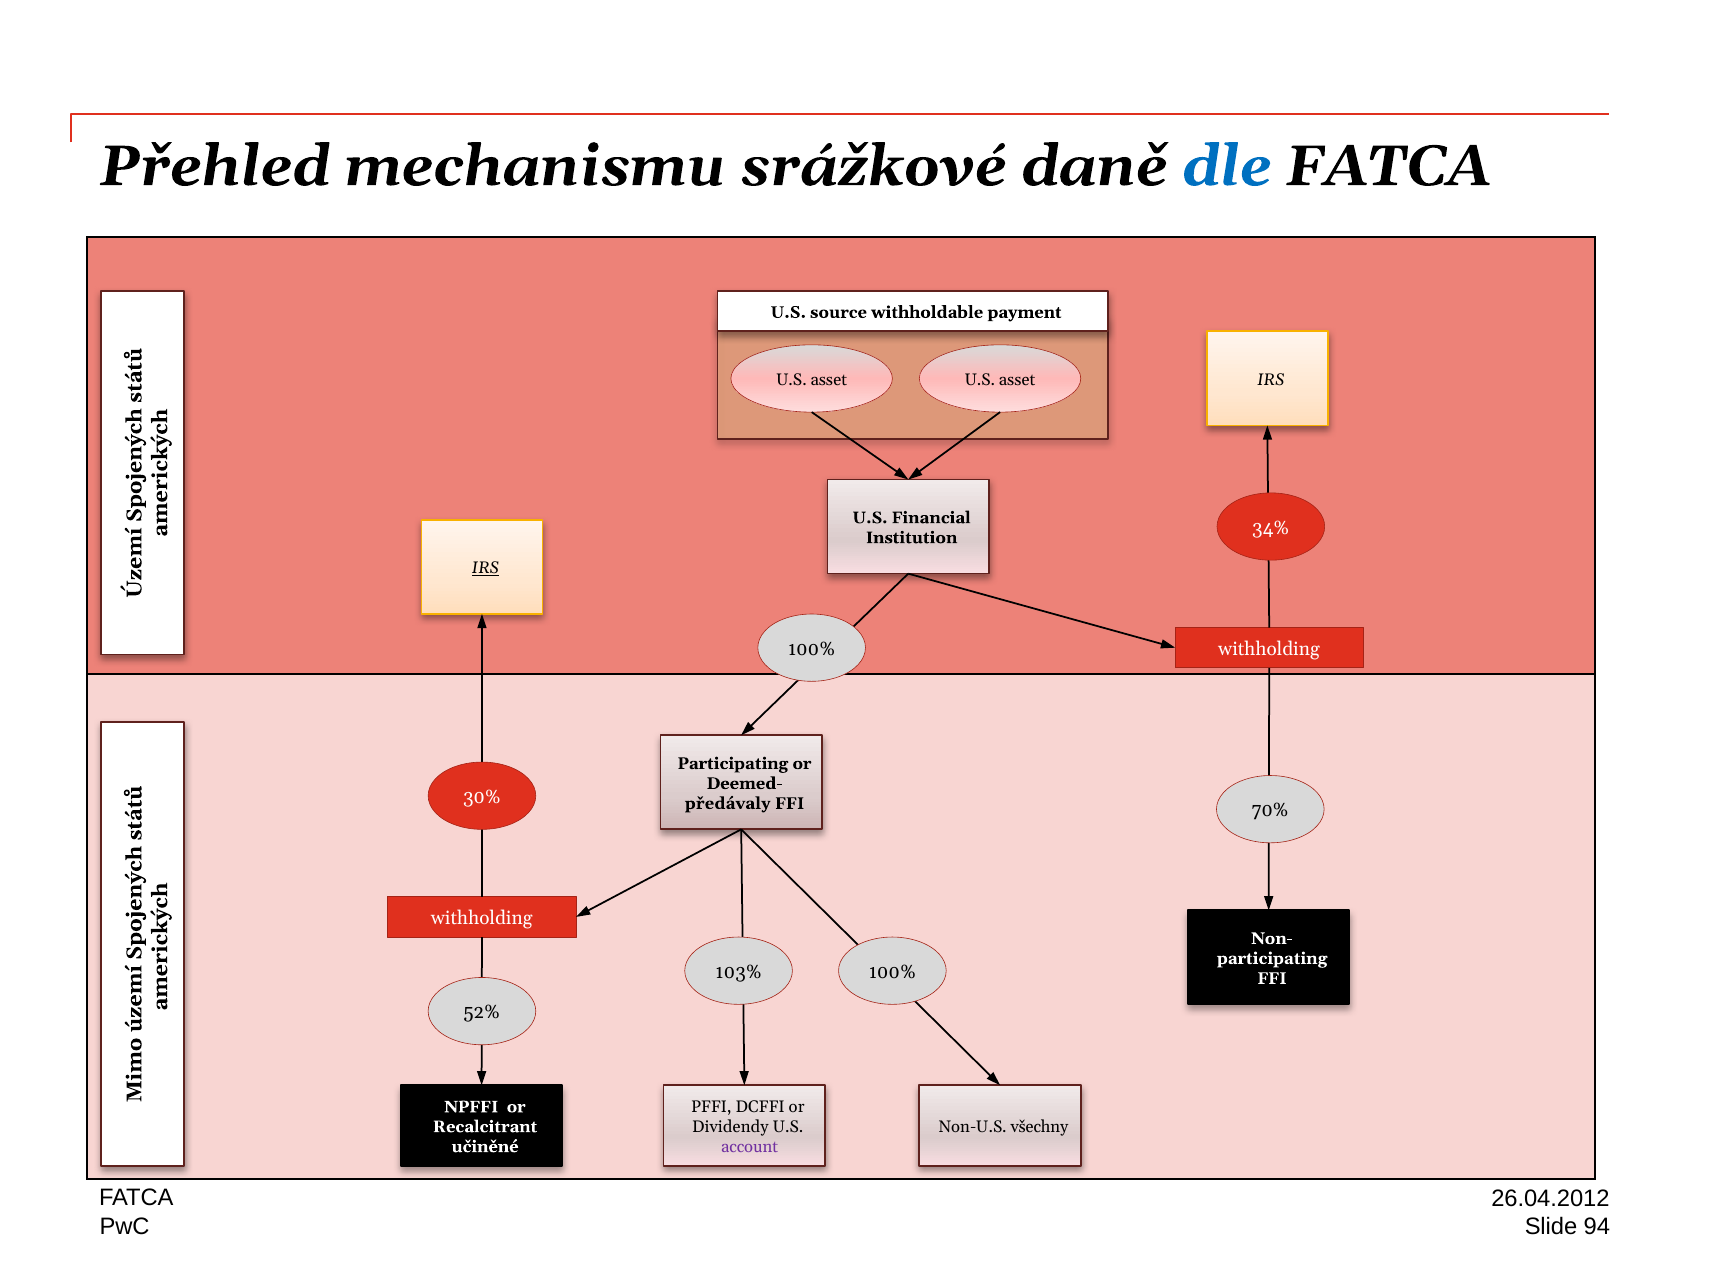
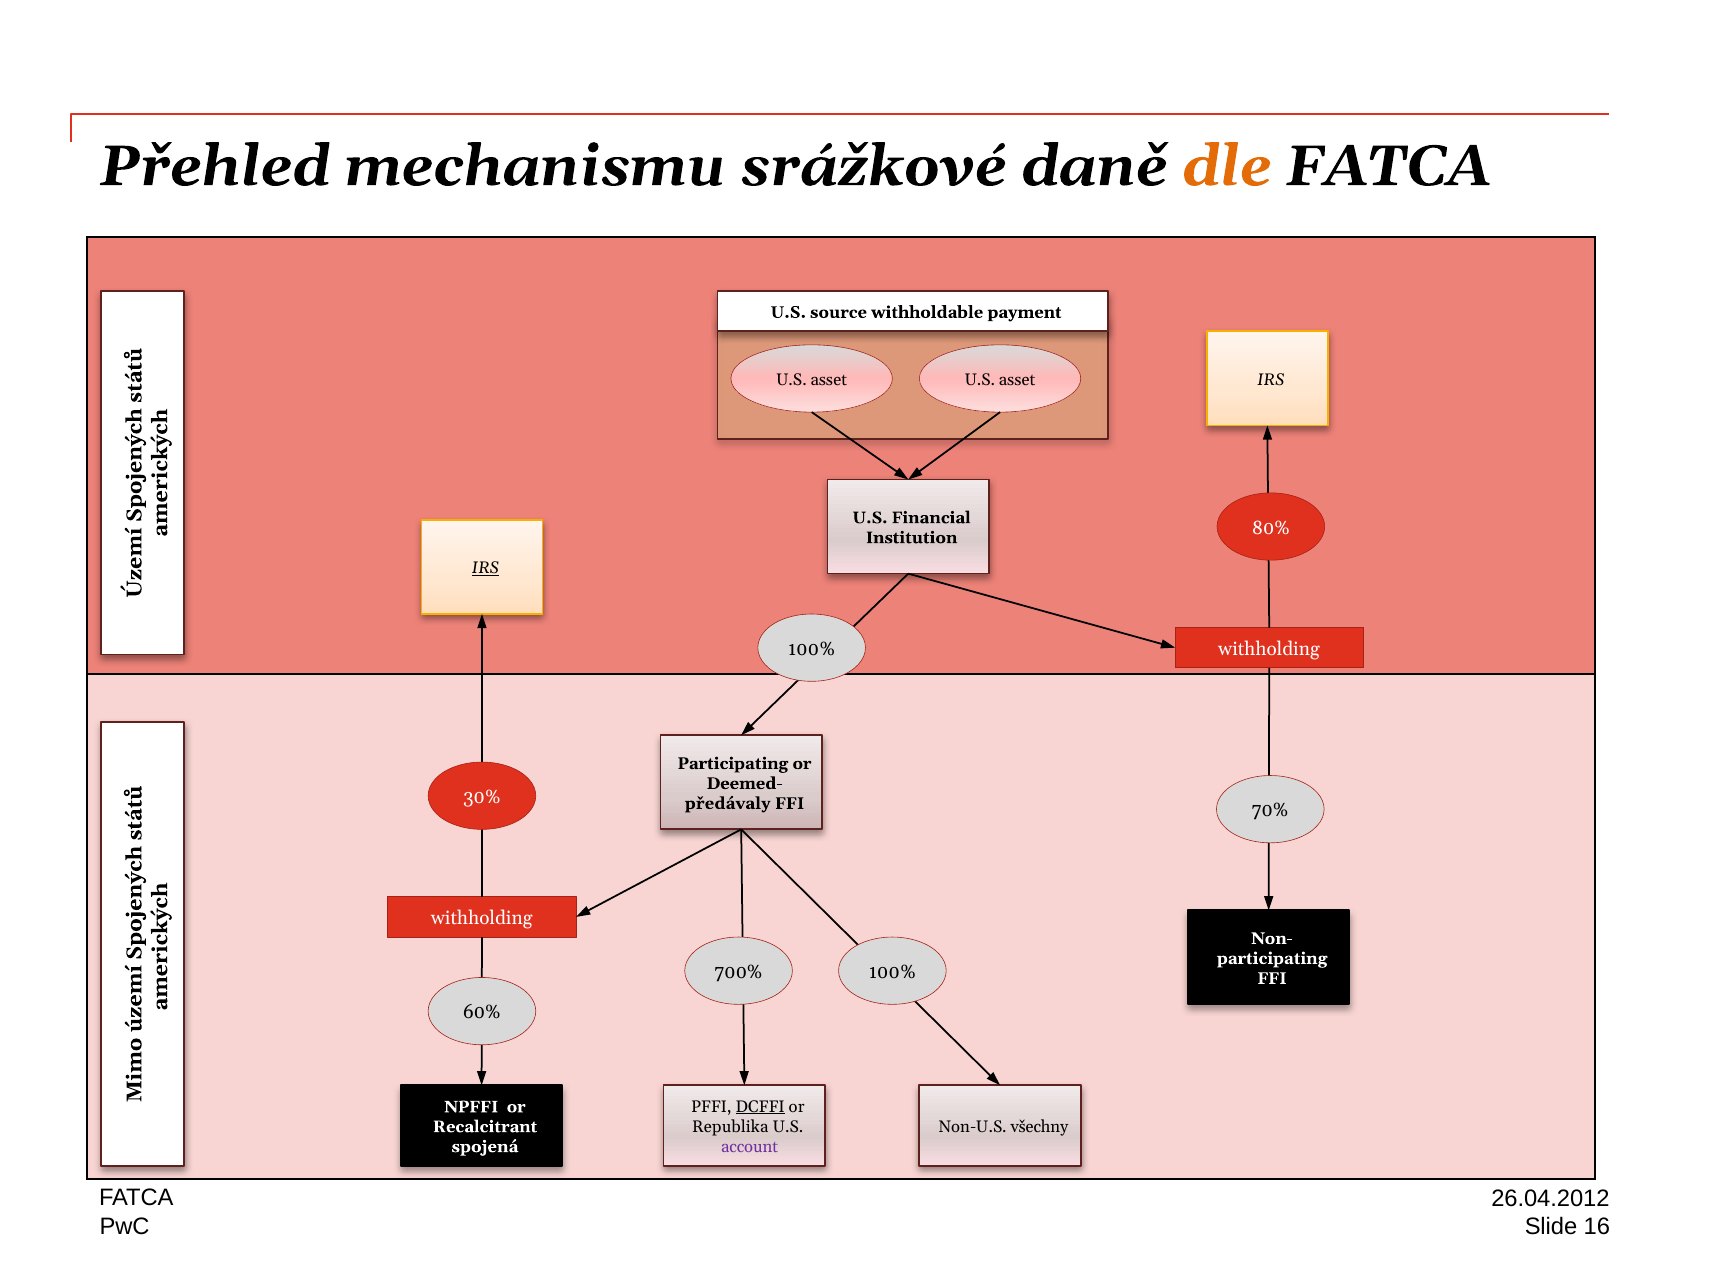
dle colour: blue -> orange (1227, 166)
34%: 34% -> 80% (1271, 528)
103%: 103% -> 700% (739, 972)
52%: 52% -> 60% (482, 1012)
DCFFI underline: none -> present (760, 1107)
Dividendy: Dividendy -> Republika (730, 1126)
učiněné: učiněné -> spojená (485, 1146)
94: 94 -> 16 (1597, 1226)
